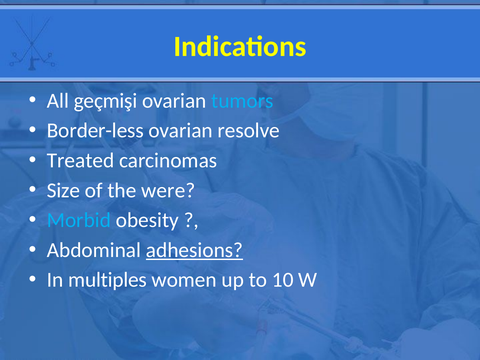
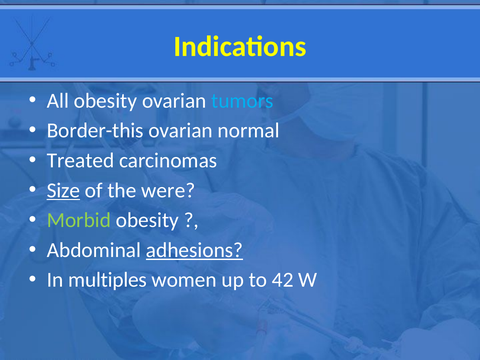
All geçmişi: geçmişi -> obesity (105, 101)
Border-less: Border-less -> Border-this (95, 131)
resolve: resolve -> normal (249, 131)
Size underline: none -> present (63, 190)
Morbid colour: light blue -> light green (79, 220)
10: 10 -> 42 (283, 280)
